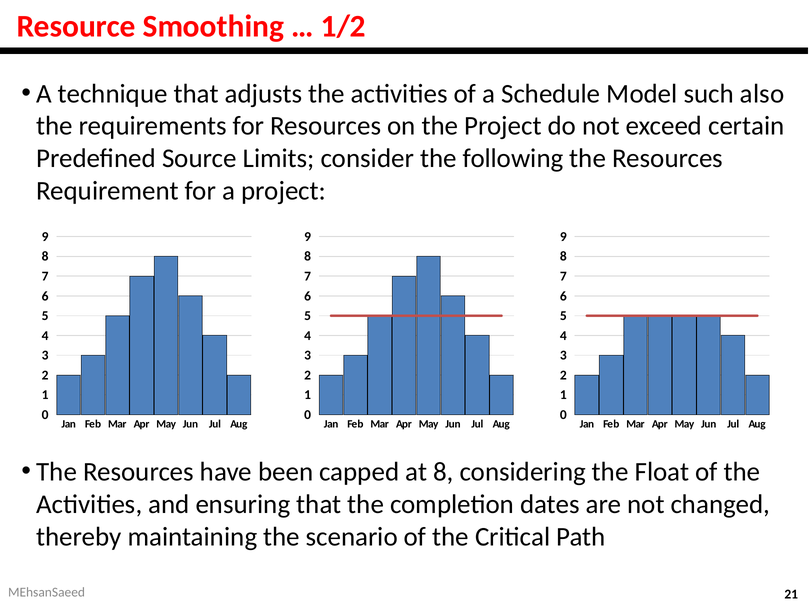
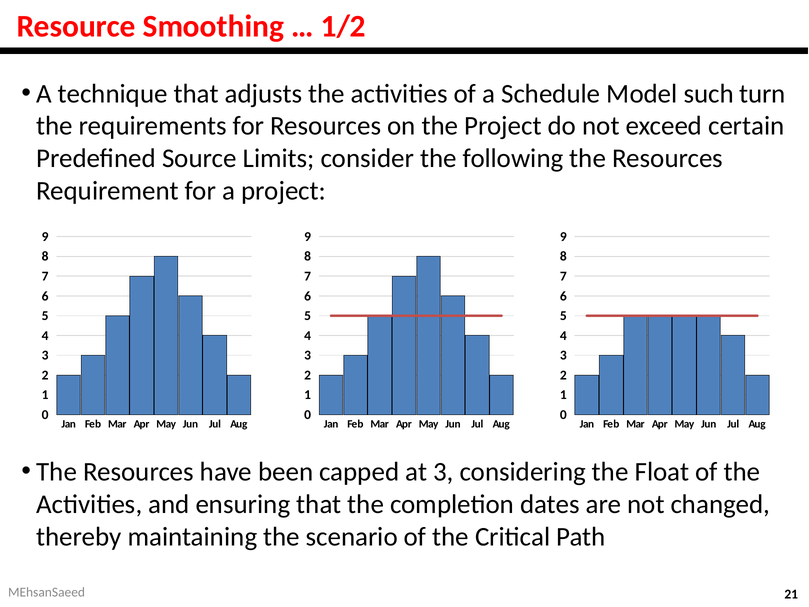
also: also -> turn (762, 94)
at 8: 8 -> 3 (443, 472)
